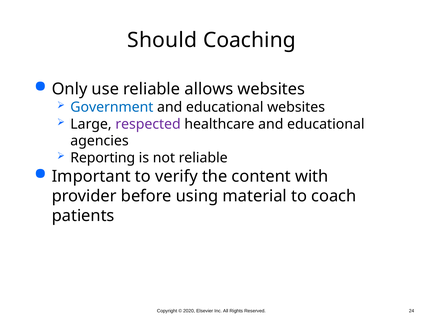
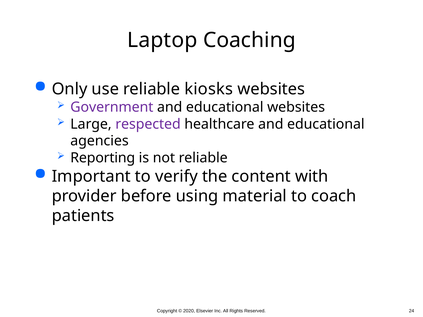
Should: Should -> Laptop (162, 40)
allows: allows -> kiosks (209, 89)
Government colour: blue -> purple (112, 107)
